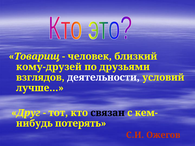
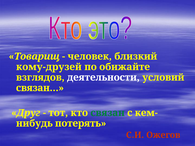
друзьями: друзьями -> обижайте (125, 67)
лучше…: лучше… -> связан… (40, 88)
связан colour: black -> green (108, 113)
